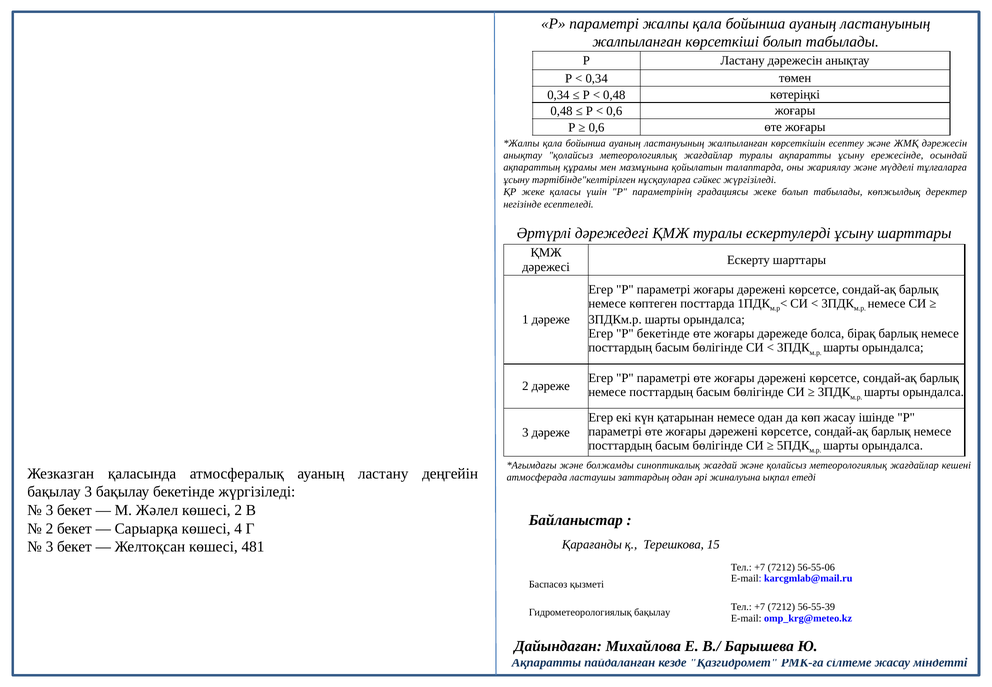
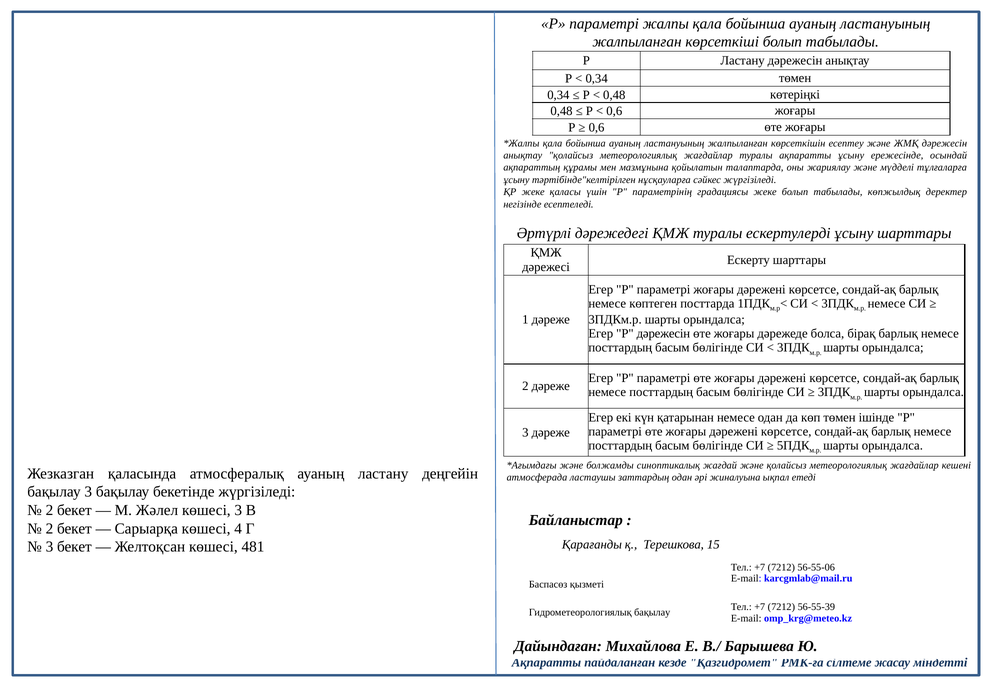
P бекетінде: бекетінде -> дәрежесін (663, 333)
көп жасау: жасау -> төмен (840, 417)
3: 3 -> 2 (49, 510)
көшесі 2: 2 -> 3 (238, 510)
